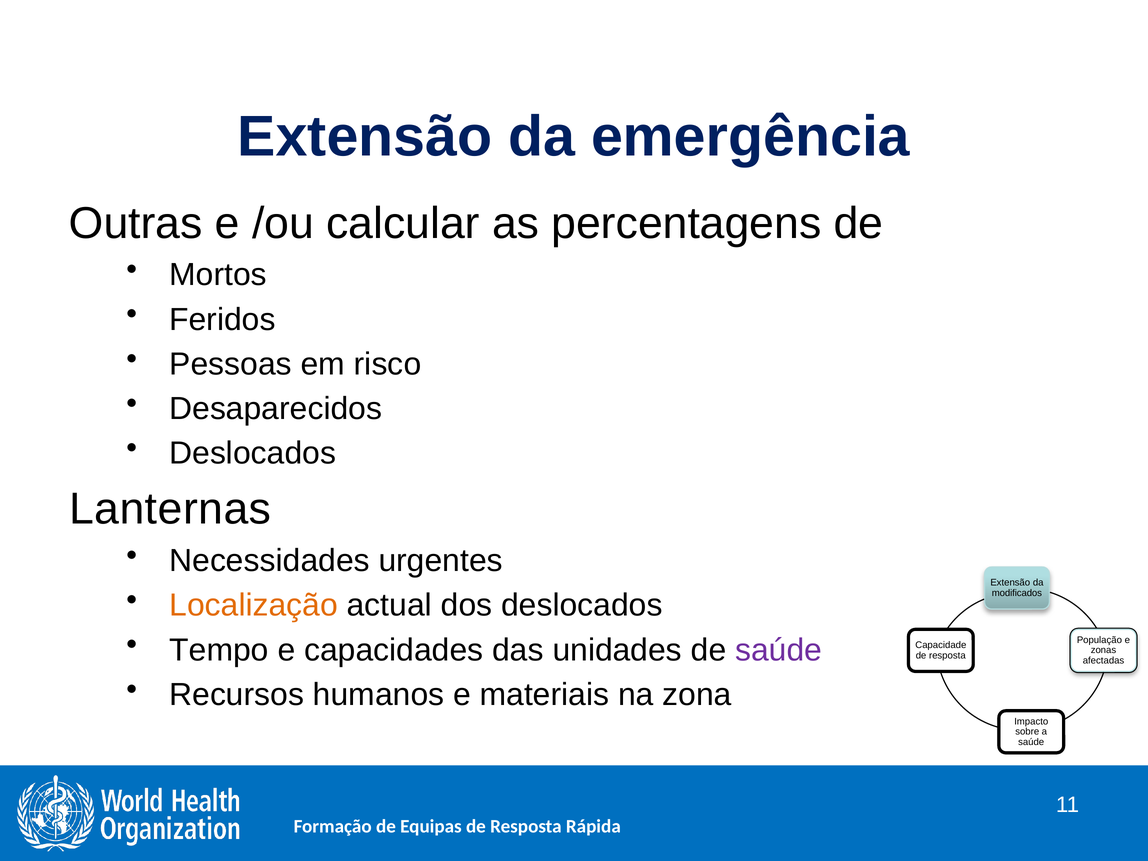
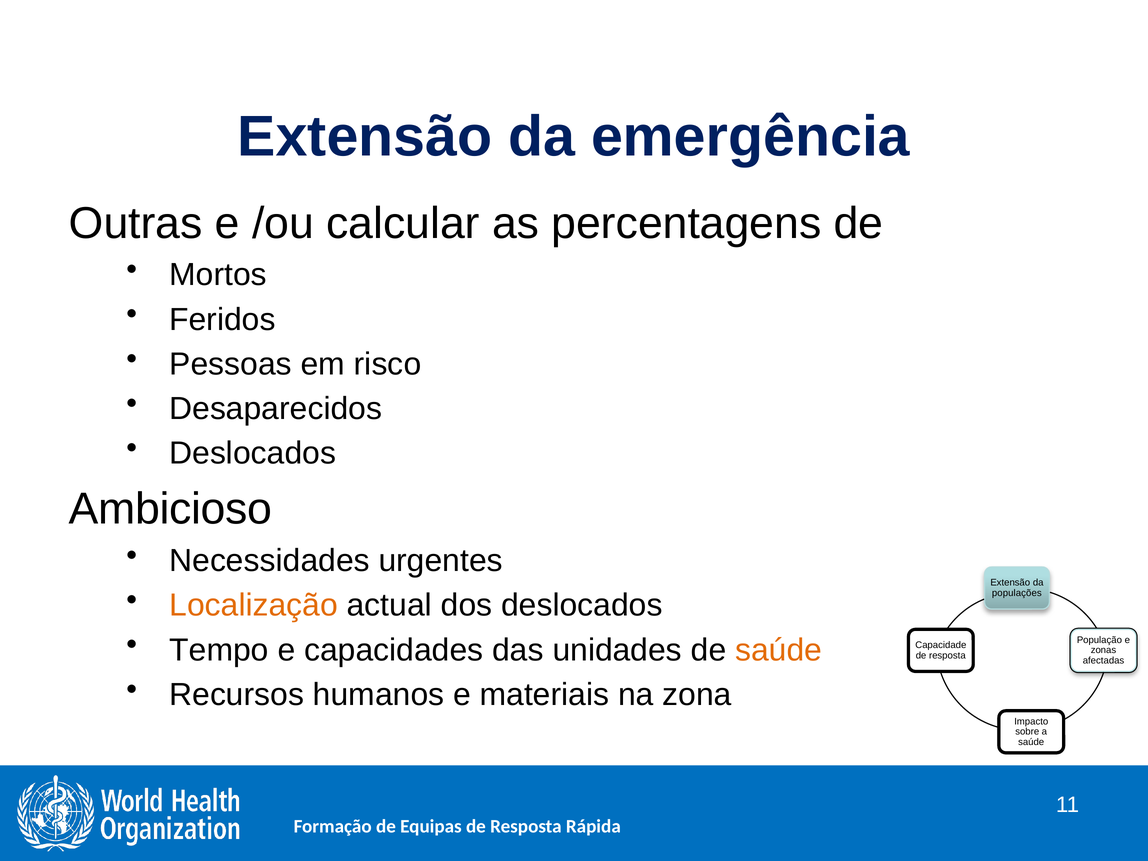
Lanternas: Lanternas -> Ambicioso (171, 509)
modificados: modificados -> populações (1017, 593)
saúde colour: purple -> orange (779, 650)
